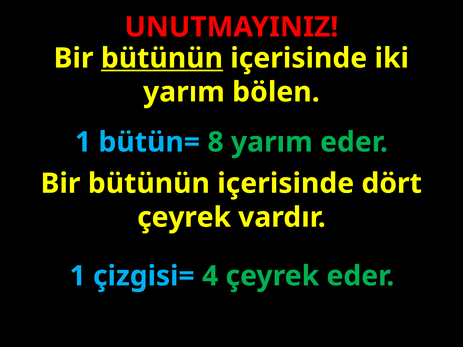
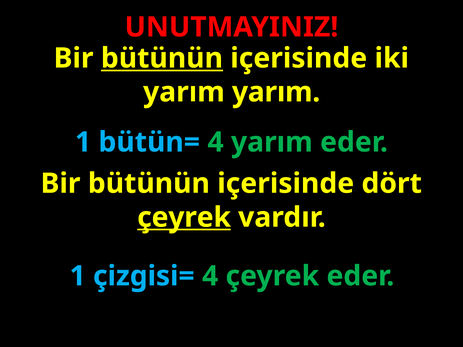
yarım bölen: bölen -> yarım (276, 92)
bütün= 8: 8 -> 4 (216, 142)
çeyrek underline: none -> present (184, 218)
